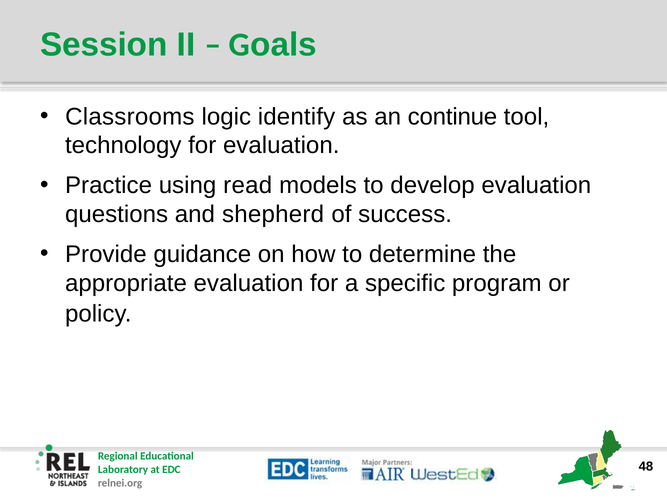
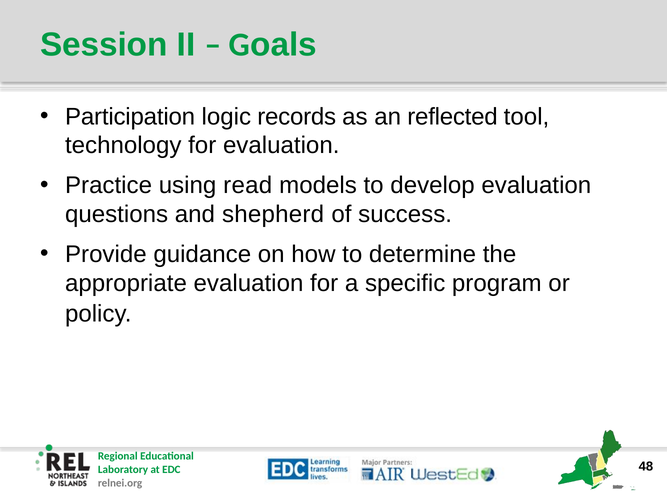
Classrooms: Classrooms -> Participation (130, 117)
identify: identify -> records (297, 117)
continue: continue -> reflected (453, 117)
